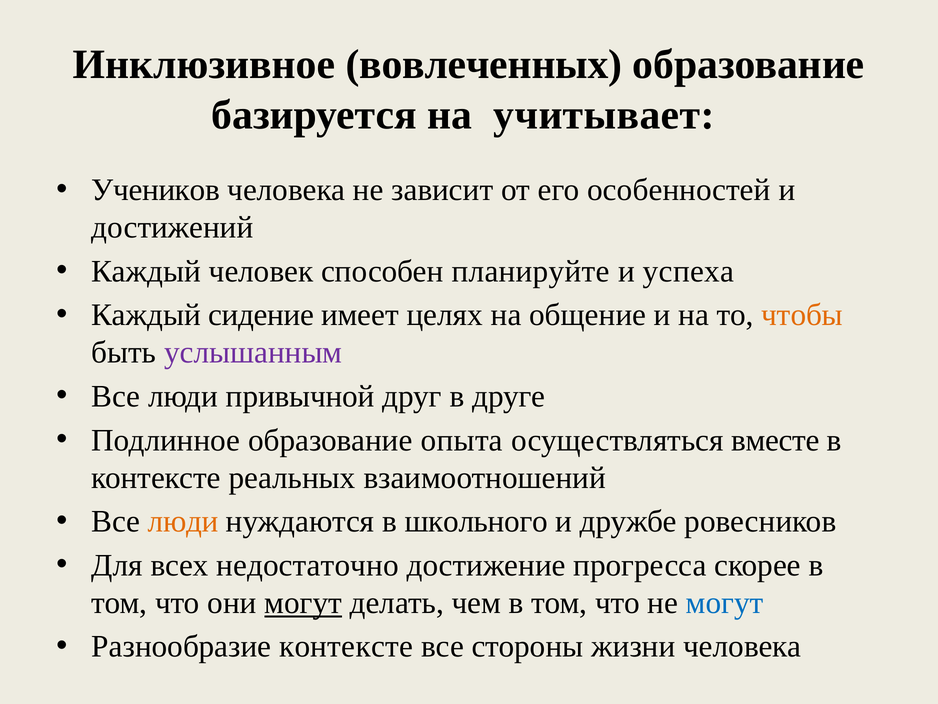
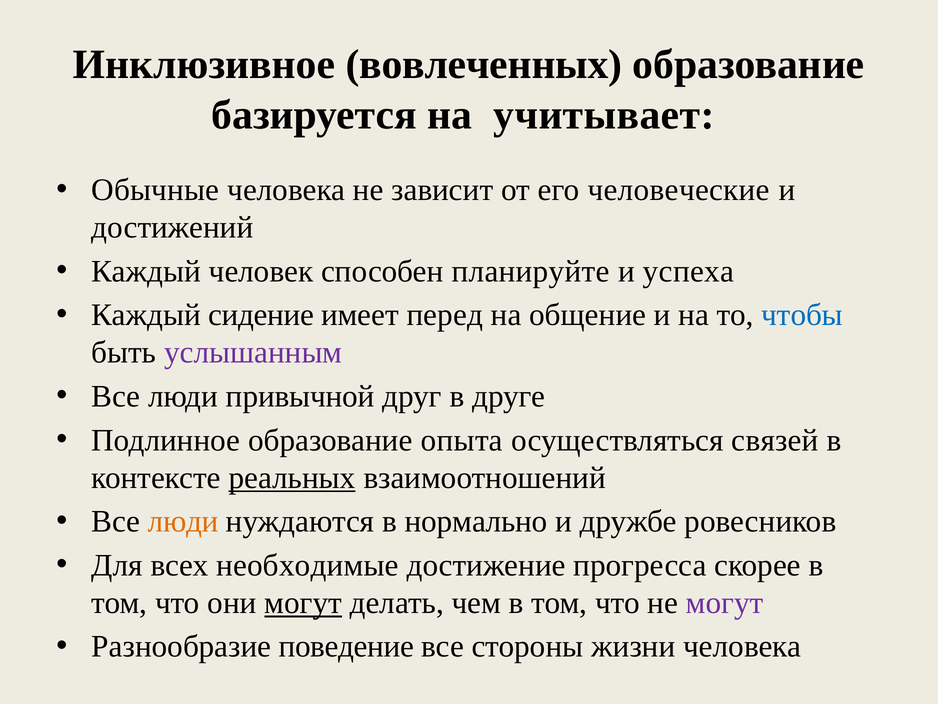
Учеников: Учеников -> Обычные (155, 190)
особенностей: особенностей -> человеческие (679, 190)
целях: целях -> перед (445, 315)
чтобы colour: orange -> blue (802, 315)
вместе: вместе -> связей (775, 440)
реальных underline: none -> present (292, 477)
школьного: школьного -> нормально (476, 521)
недостаточно: недостаточно -> необходимые (307, 565)
могут colour: blue -> purple (725, 602)
Разнообразие контексте: контексте -> поведение (346, 646)
